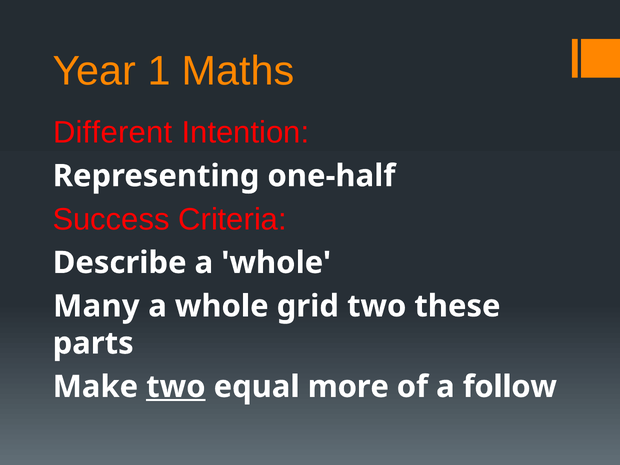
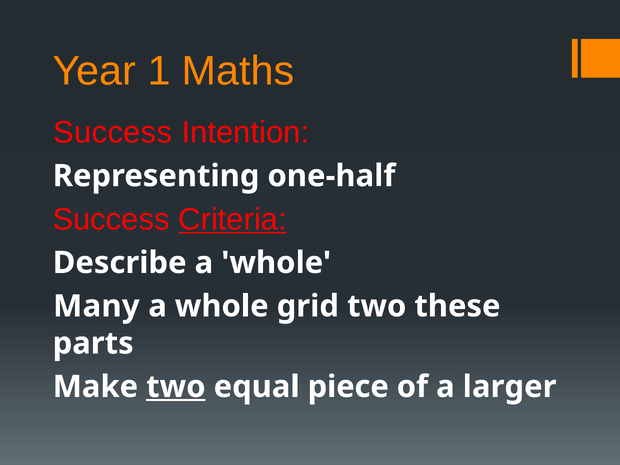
Different: Different -> Success (113, 133)
Criteria underline: none -> present (233, 219)
more: more -> piece (348, 387)
follow: follow -> larger (510, 387)
